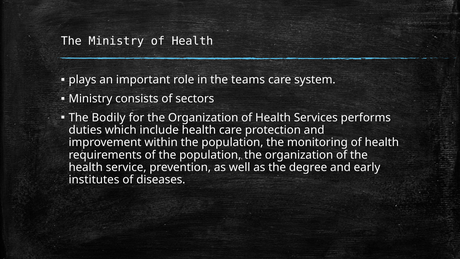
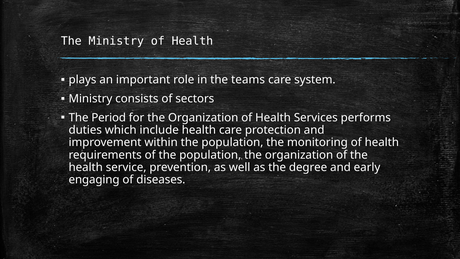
Bodily: Bodily -> Period (109, 118)
institutes: institutes -> engaging (94, 180)
